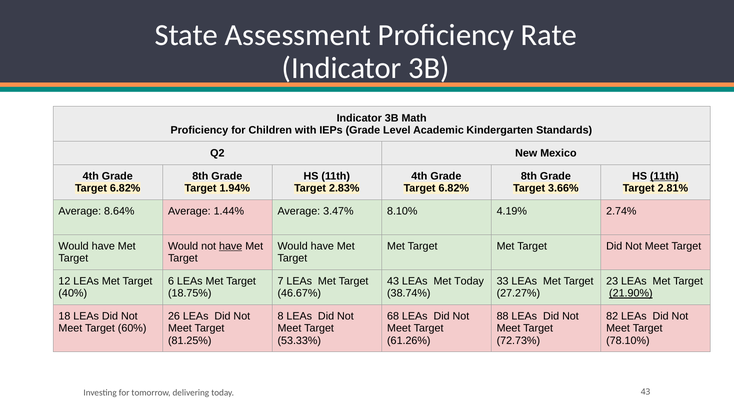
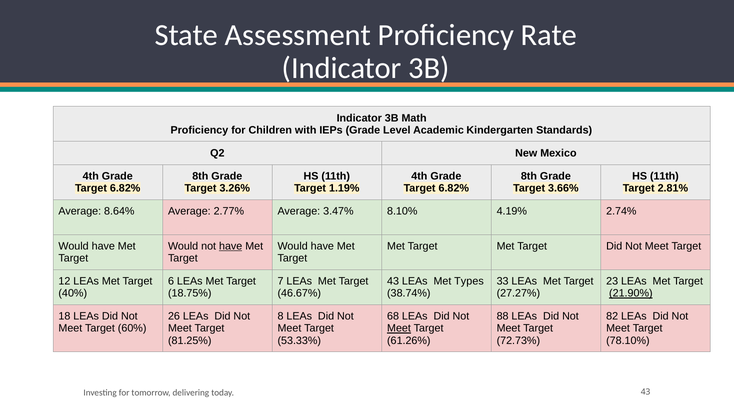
11th underline: present -> none (664, 176)
1.94%: 1.94% -> 3.26% (235, 188)
2.83%: 2.83% -> 1.19% (344, 188)
1.44%: 1.44% -> 2.77% (229, 211)
Met Today: Today -> Types (469, 281)
Meet underline: none -> present (399, 328)
